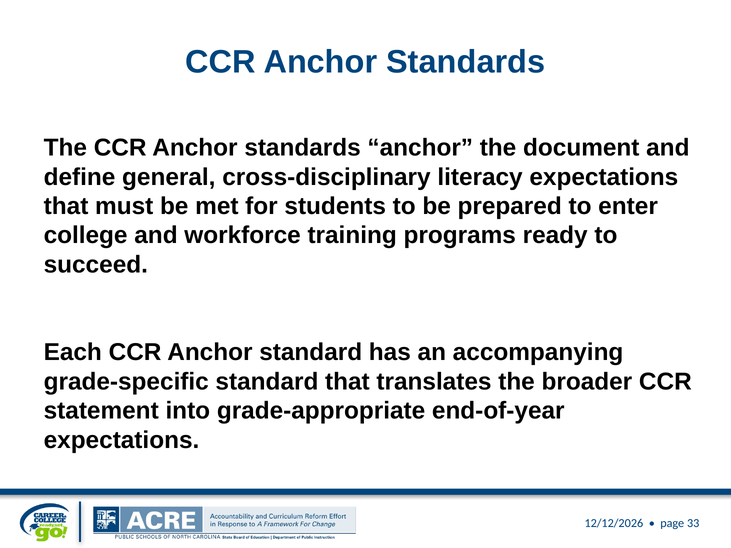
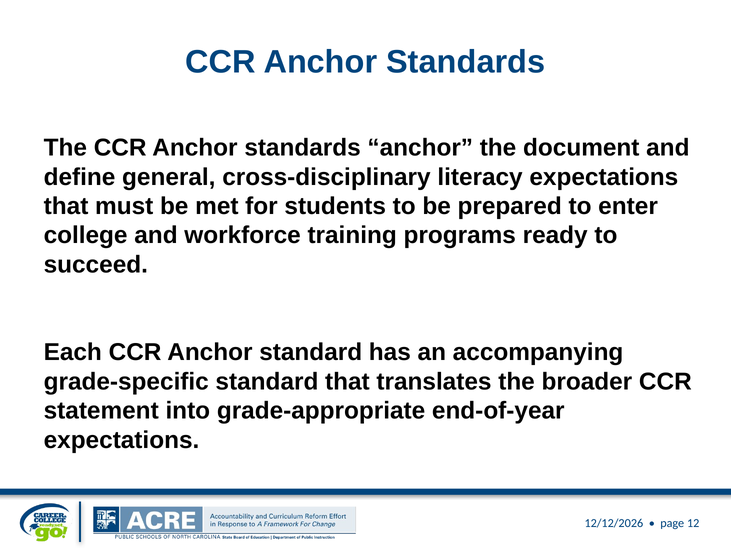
33: 33 -> 12 (693, 523)
